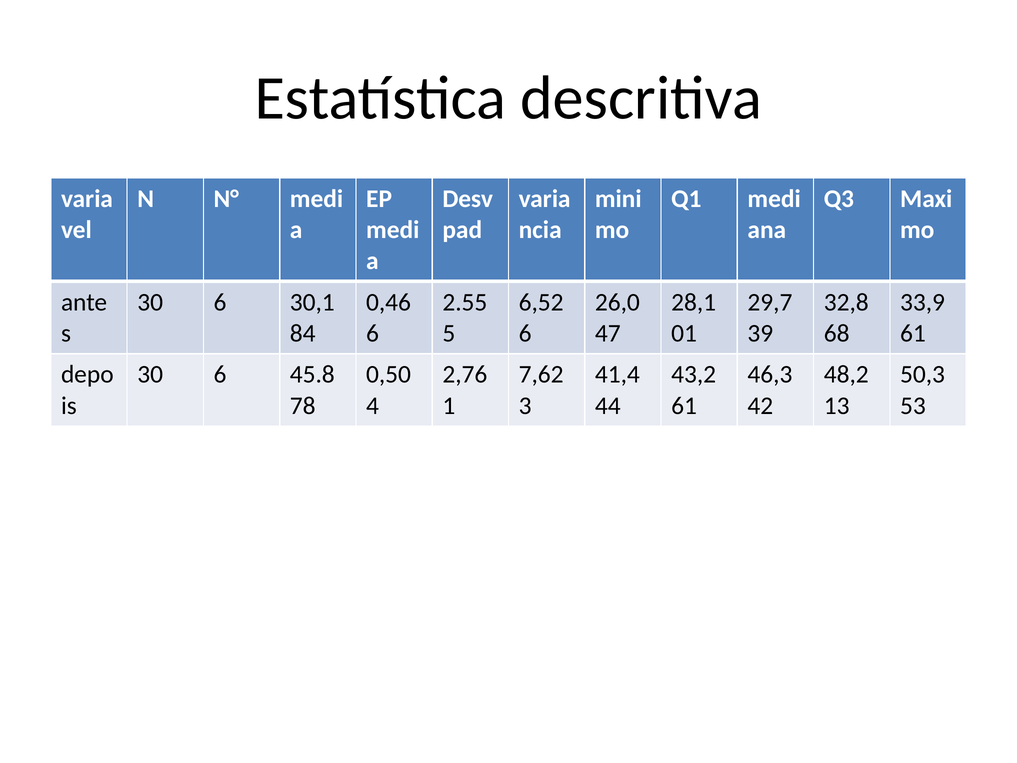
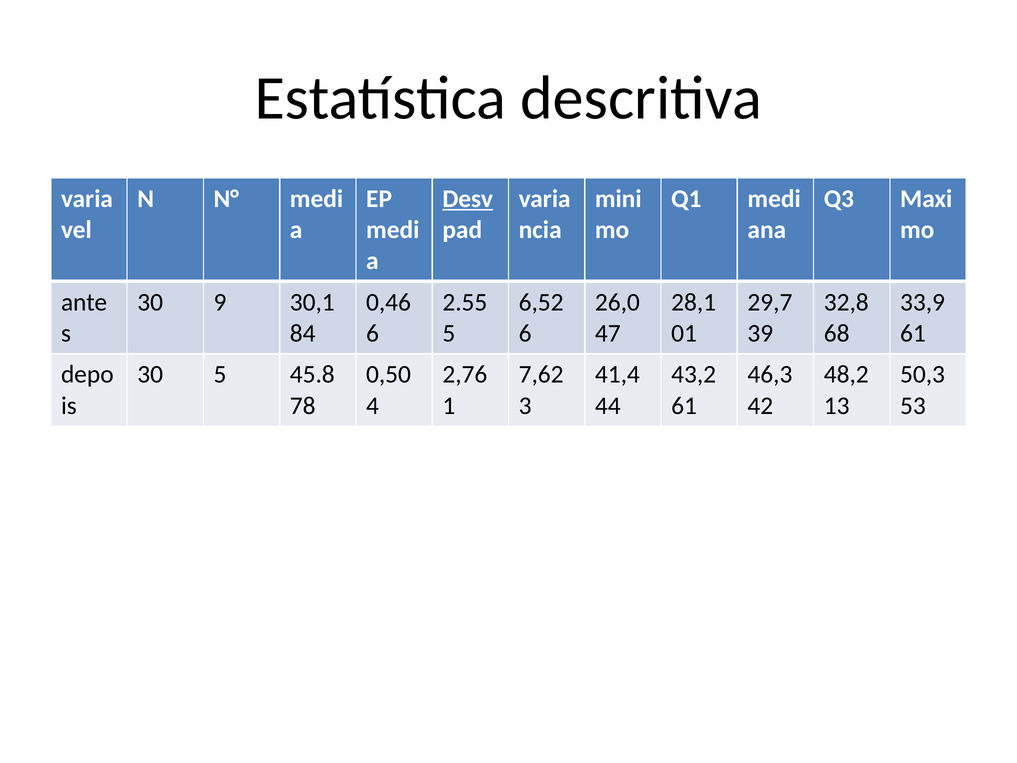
Desv underline: none -> present (468, 199)
6: 6 -> 9 (220, 302)
6: 6 -> 5 (220, 374)
